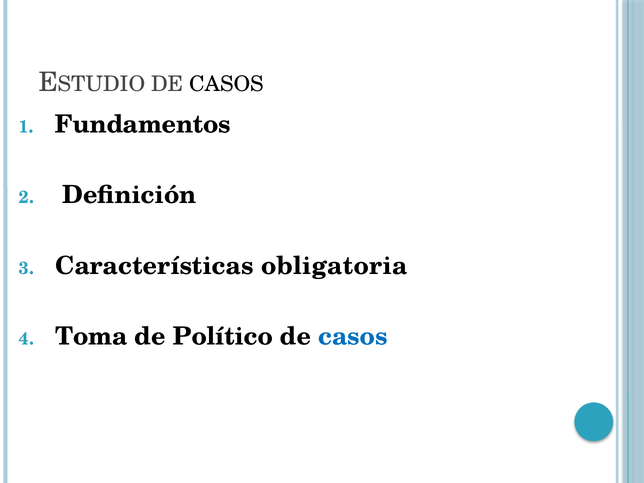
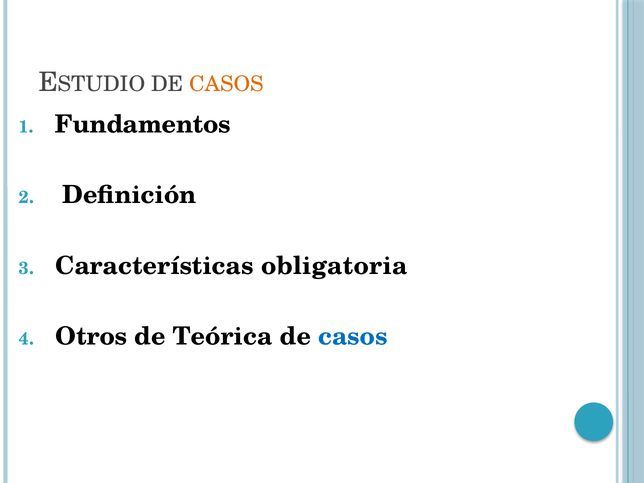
CASOS colour: black -> orange (226, 84)
Toma: Toma -> Otros (91, 337)
Político: Político -> Teórica (223, 337)
